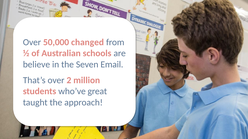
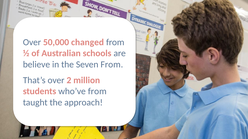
Seven Email: Email -> From (112, 65)
who’ve great: great -> from (97, 92)
